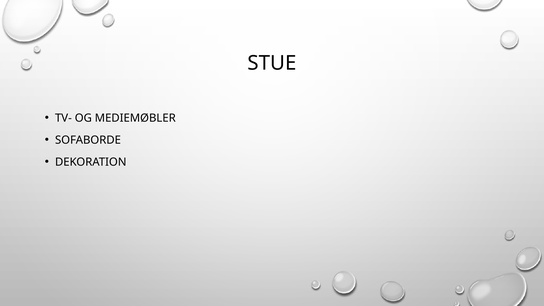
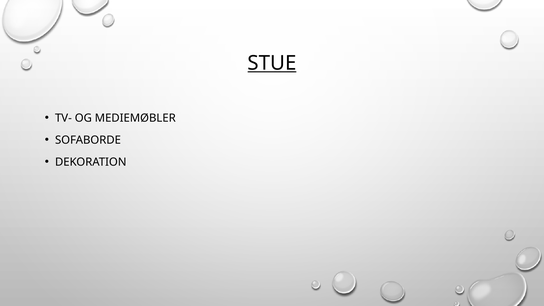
STUE underline: none -> present (272, 63)
